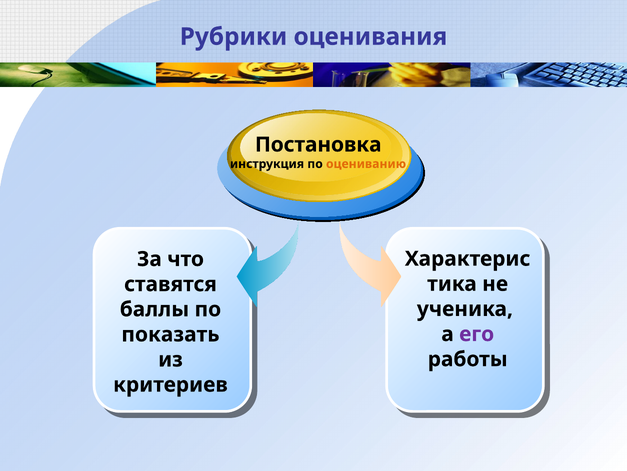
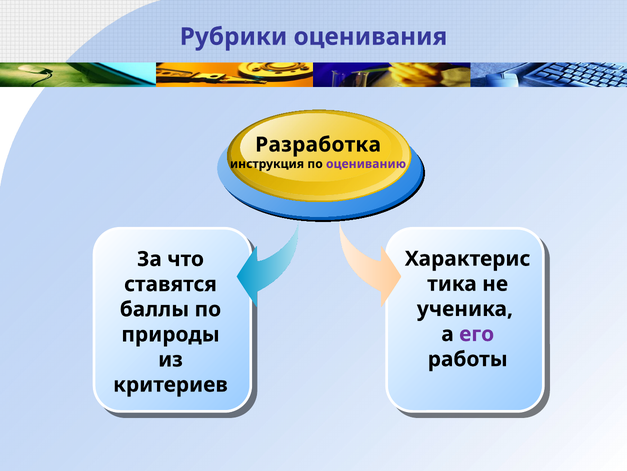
Постановка: Постановка -> Разработка (318, 144)
оцениванию colour: orange -> purple (366, 164)
показать: показать -> природы (170, 334)
